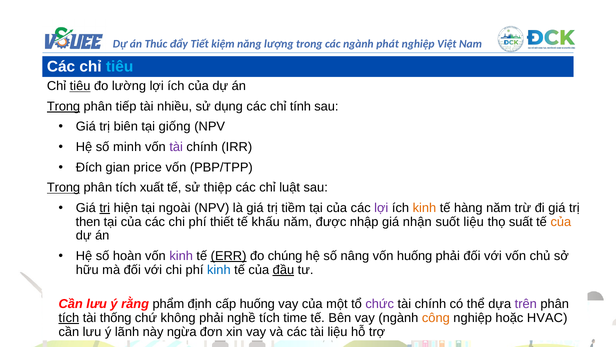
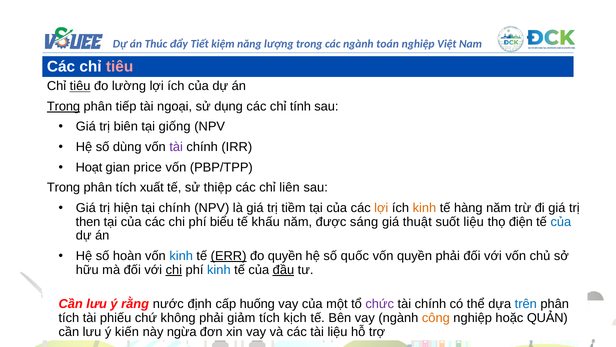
phát: phát -> toán (388, 44)
tiêu colour: light blue -> pink (120, 67)
nhiều: nhiều -> ngoại (175, 106)
minh: minh -> dùng (127, 147)
Đích: Đích -> Hoạt (89, 167)
Trong underline: present -> none (64, 187)
luật: luật -> liên (290, 187)
trị underline: present -> none (105, 208)
tại ngoài: ngoài -> chính (175, 208)
lợi colour: purple -> orange (381, 208)
thiết: thiết -> biểu (222, 222)
nhập: nhập -> sáng (364, 222)
nhận: nhận -> thuật (417, 222)
suất: suất -> điện (521, 222)
của colour: orange -> blue (561, 222)
kinh colour: purple -> blue (181, 256)
đo chúng: chúng -> quyền (285, 256)
nâng: nâng -> quốc (355, 256)
vốn huống: huống -> quyền (415, 256)
chi underline: none -> present (174, 270)
phẩm: phẩm -> nước (168, 304)
trên colour: purple -> blue (526, 304)
tích underline: present -> none (69, 318)
thống: thống -> phiếu (116, 318)
nghề: nghề -> giảm (241, 318)
time: time -> kịch (295, 318)
HVAC: HVAC -> QUẢN (547, 318)
lãnh: lãnh -> kiến (127, 331)
